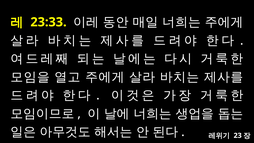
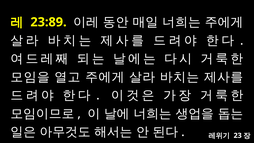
23:33: 23:33 -> 23:89 (49, 22)
